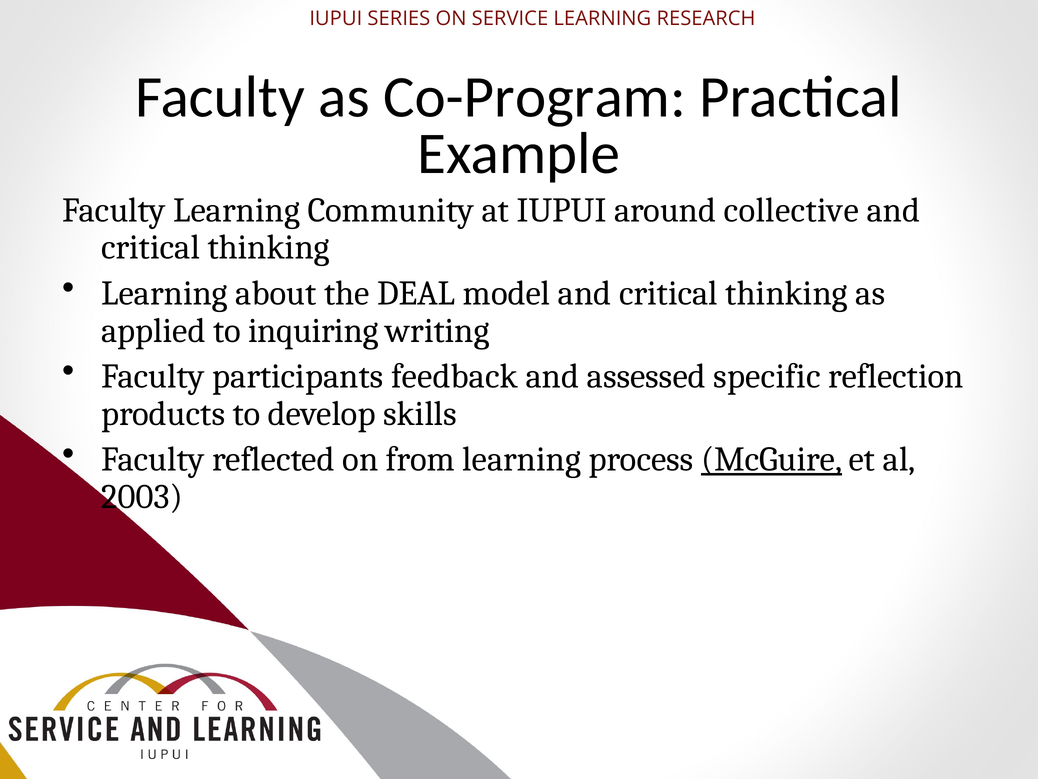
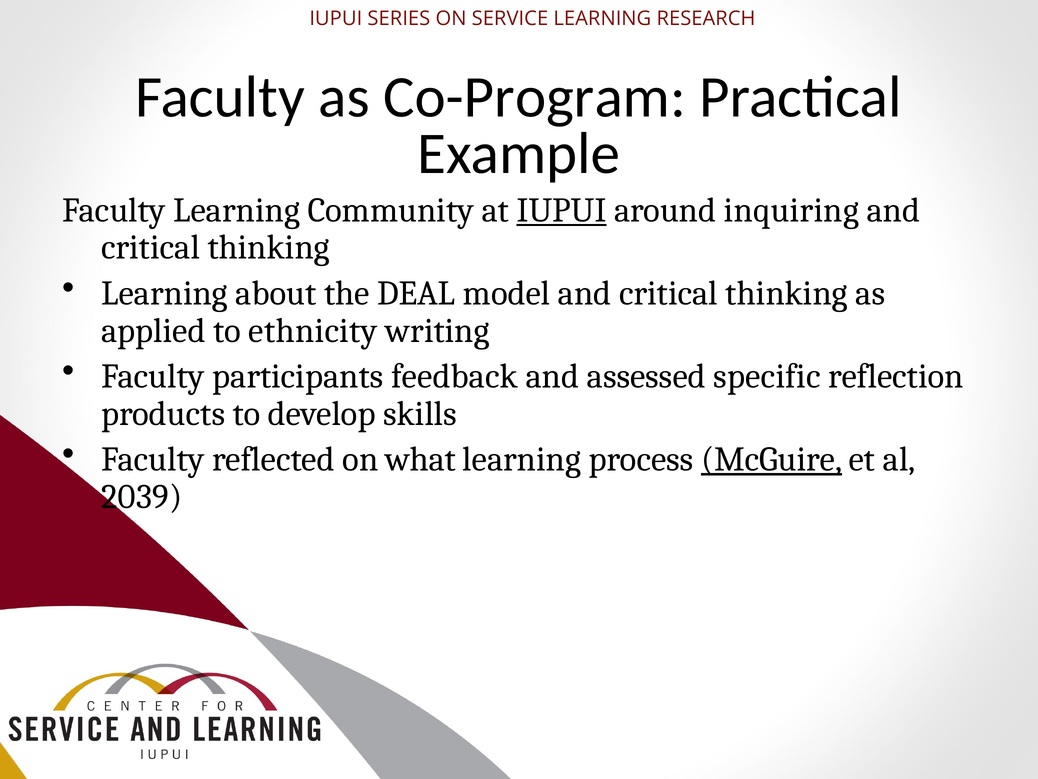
IUPUI underline: none -> present (562, 210)
collective: collective -> inquiring (791, 210)
inquiring: inquiring -> ethnicity (313, 330)
from: from -> what (421, 459)
2003: 2003 -> 2039 (142, 496)
